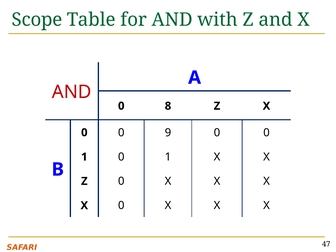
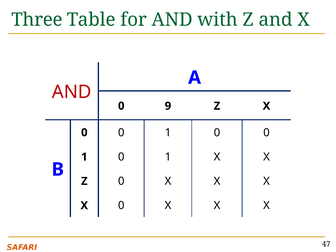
Scope: Scope -> Three (37, 20)
8: 8 -> 9 (168, 106)
9: 9 -> 1 (168, 133)
